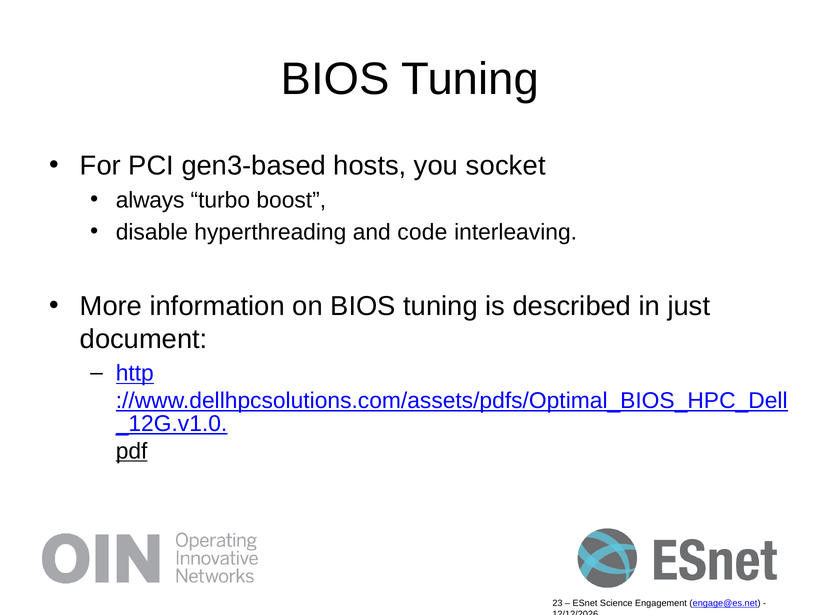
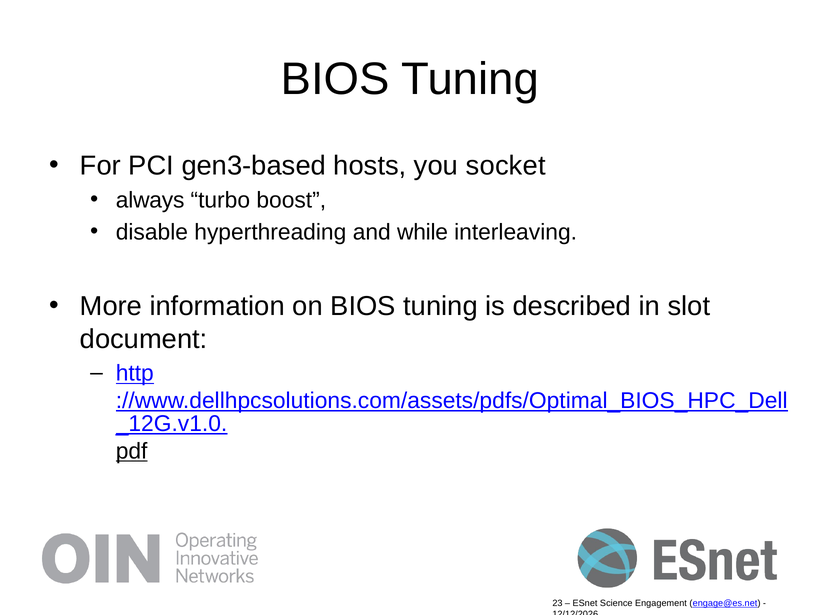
code: code -> while (423, 232)
just: just -> slot (689, 306)
